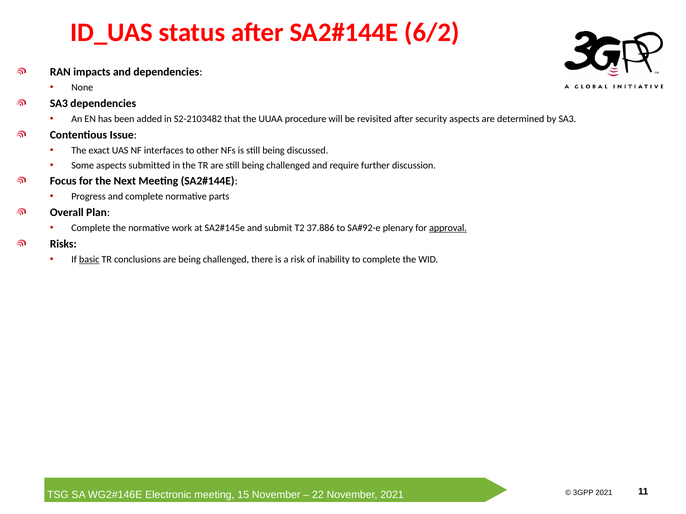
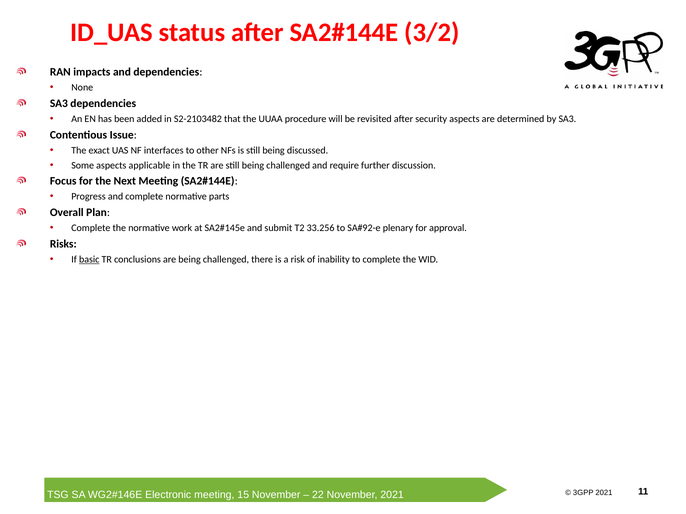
6/2: 6/2 -> 3/2 (432, 32)
submitted: submitted -> applicable (149, 165)
37.886: 37.886 -> 33.256 (321, 228)
approval underline: present -> none (448, 228)
